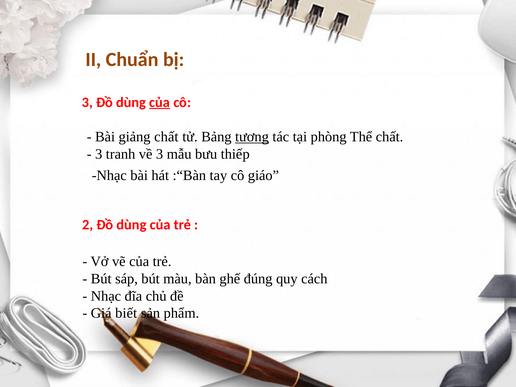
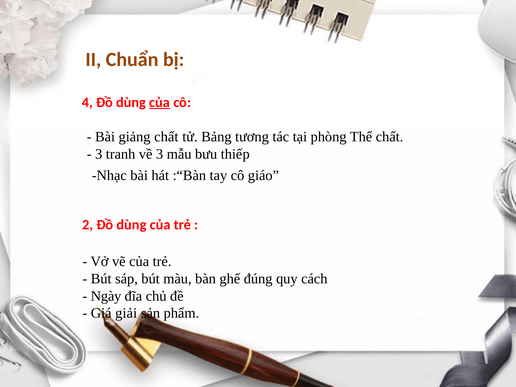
3: 3 -> 4 (87, 102)
tương underline: present -> none (252, 137)
Nhạc: Nhạc -> Ngày (106, 296)
biết: biết -> giải (126, 313)
